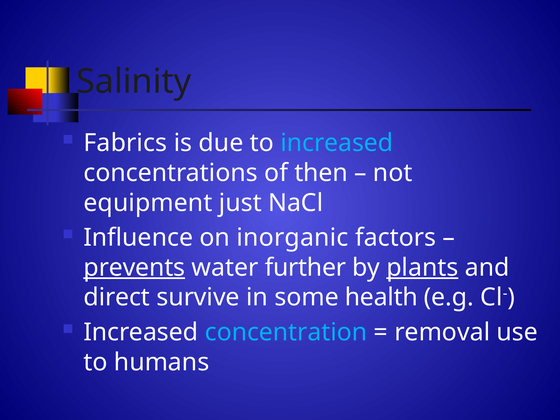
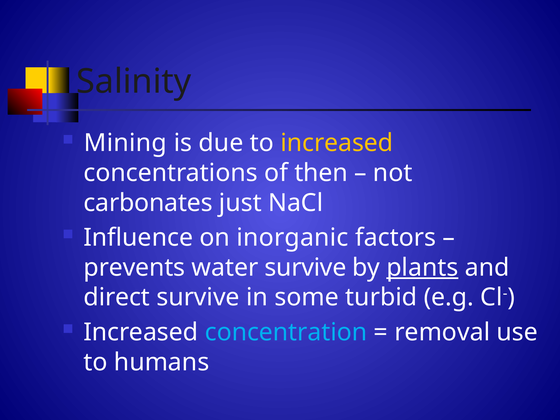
Fabrics: Fabrics -> Mining (125, 143)
increased colour: light blue -> yellow (337, 143)
equipment: equipment -> carbonates (148, 203)
prevents underline: present -> none (134, 268)
water further: further -> survive (305, 268)
health: health -> turbid (381, 297)
